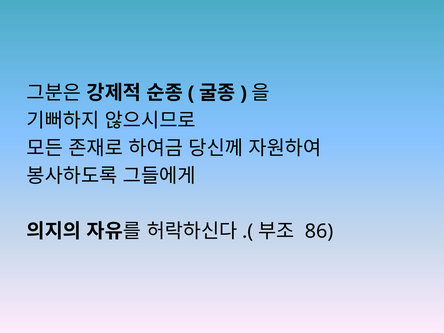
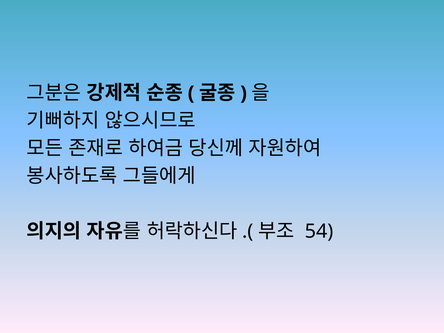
86: 86 -> 54 (319, 231)
